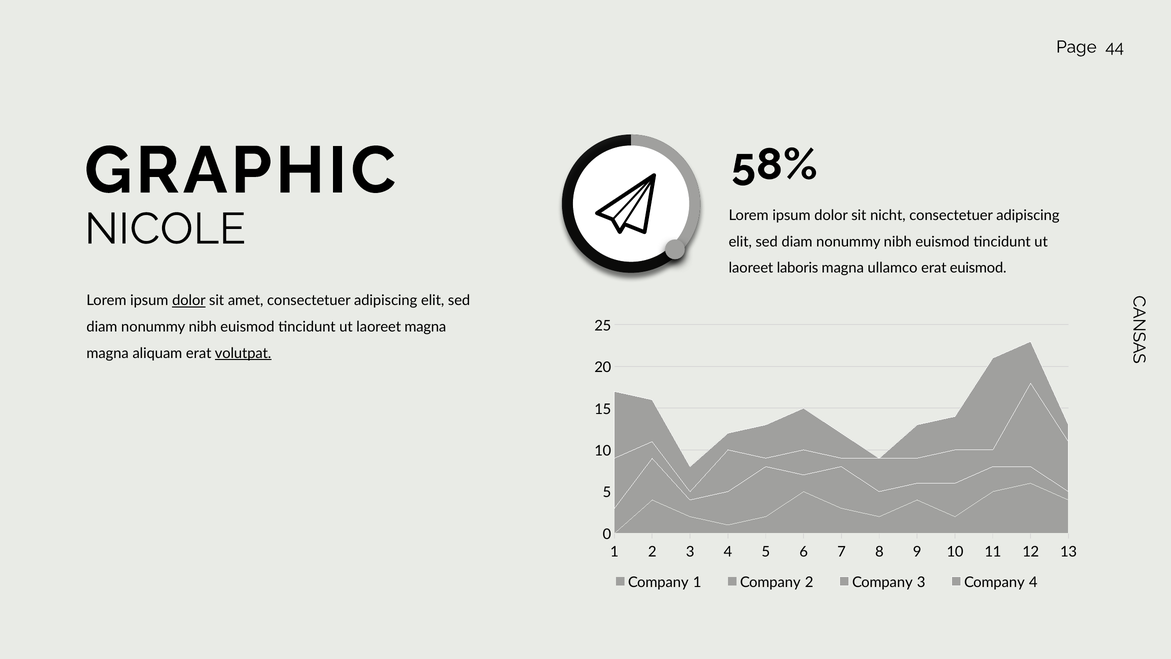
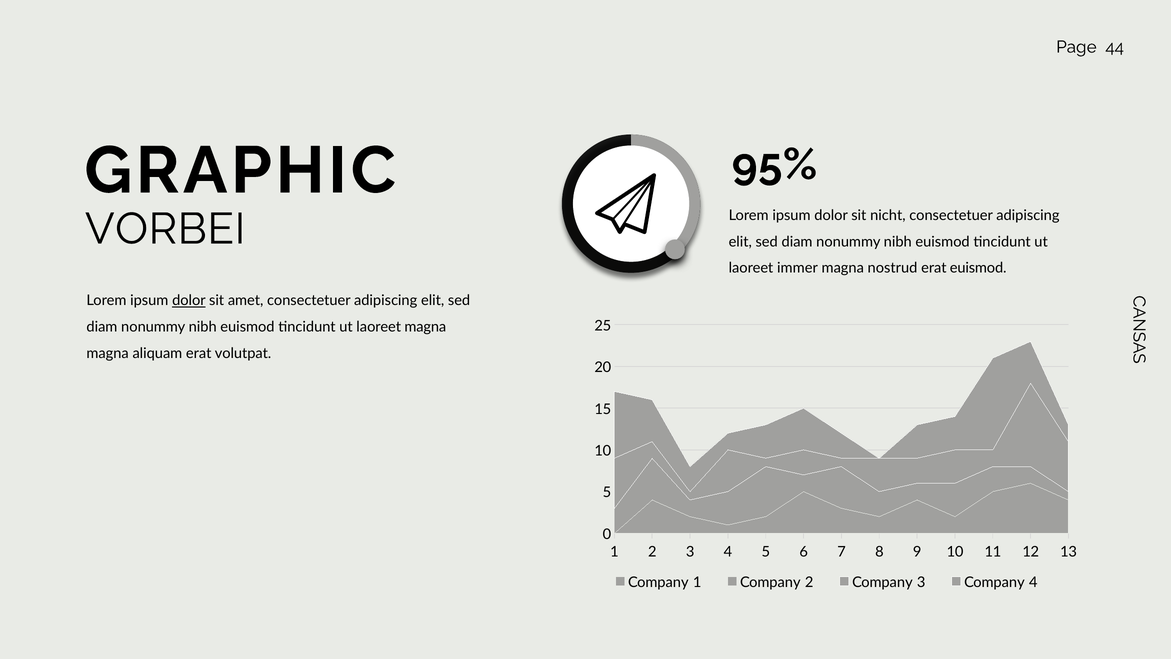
58%: 58% -> 95% (774, 164)
NICOLE: NICOLE -> VORBEI (165, 229)
laboris: laboris -> immer (797, 268)
ullamco: ullamco -> nostrud (893, 268)
volutpat underline: present -> none (243, 353)
